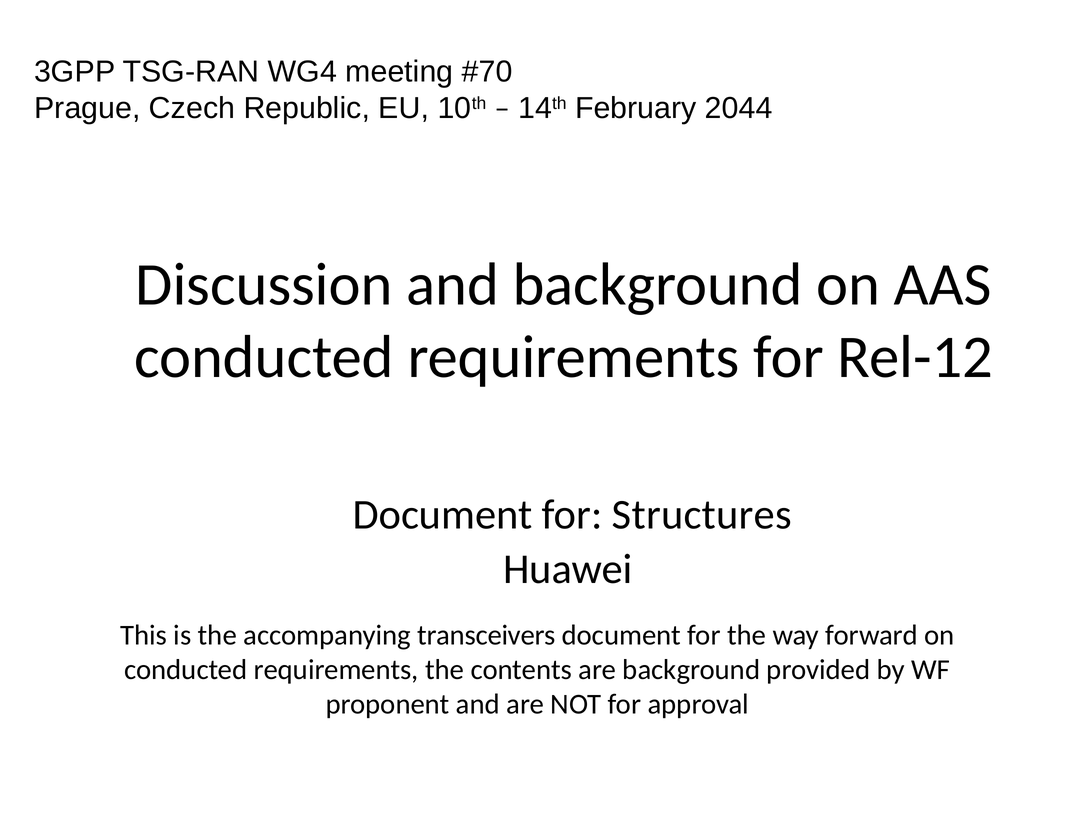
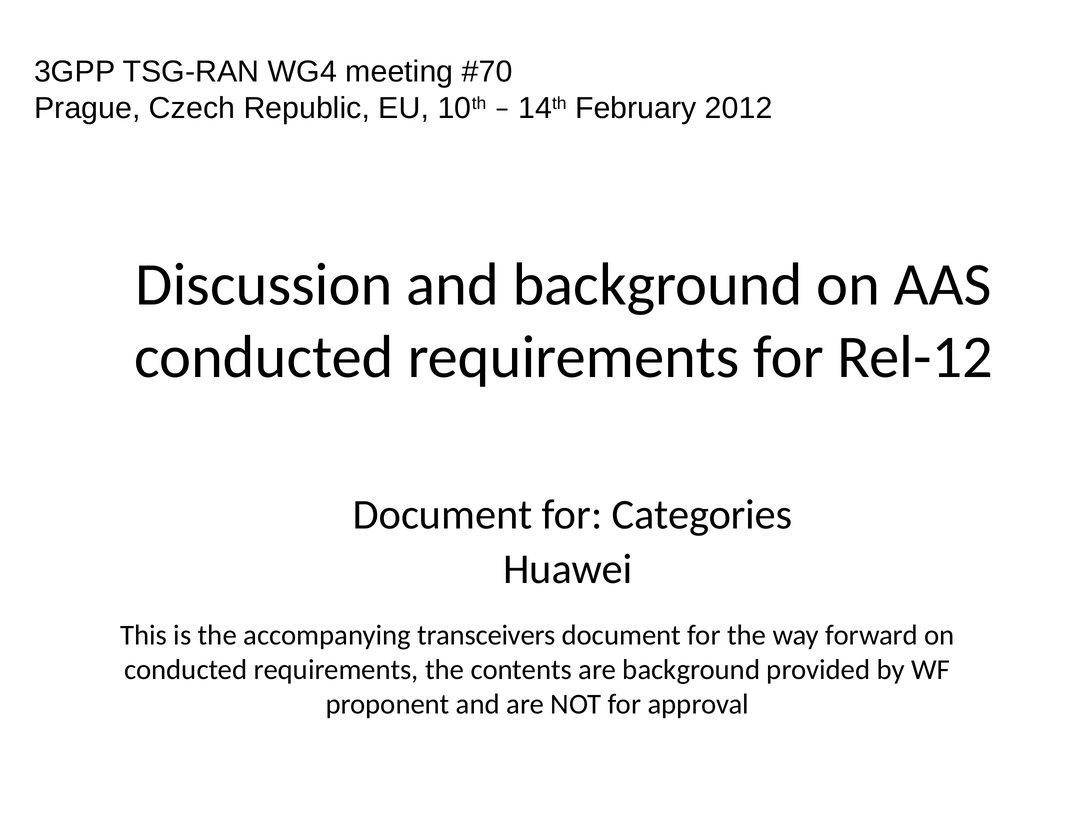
2044: 2044 -> 2012 (739, 108)
Structures: Structures -> Categories (702, 515)
